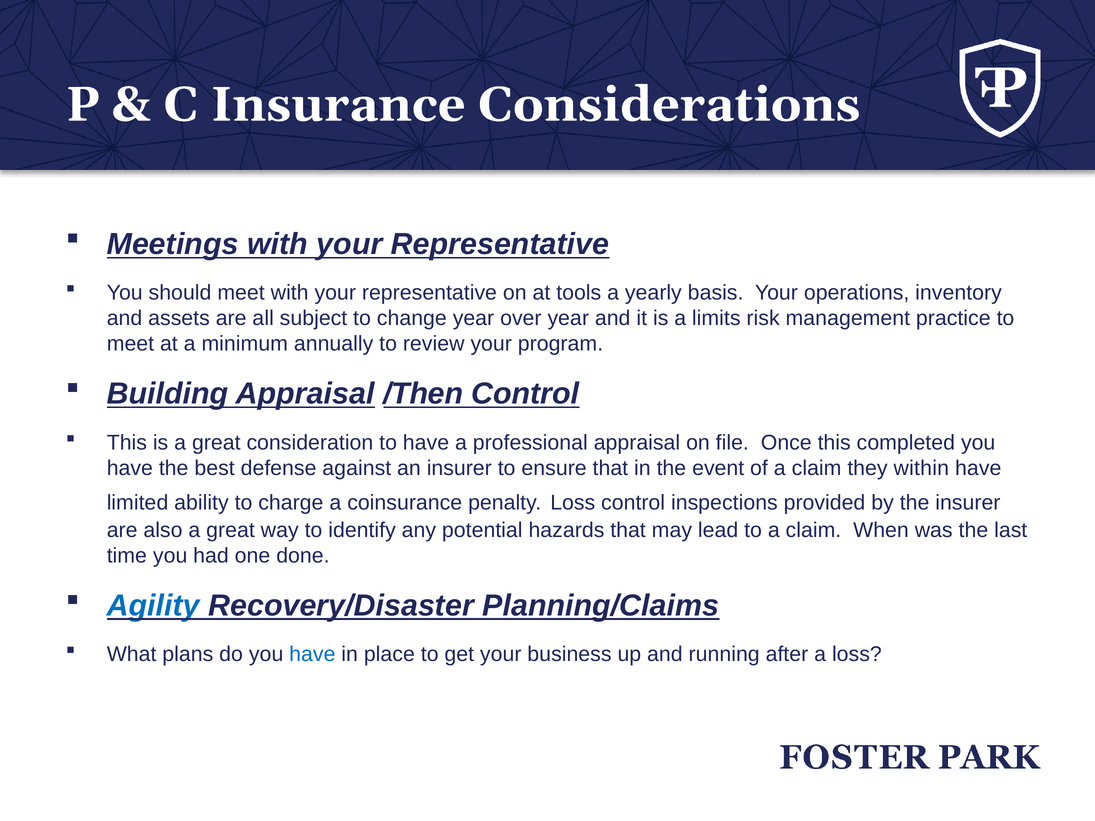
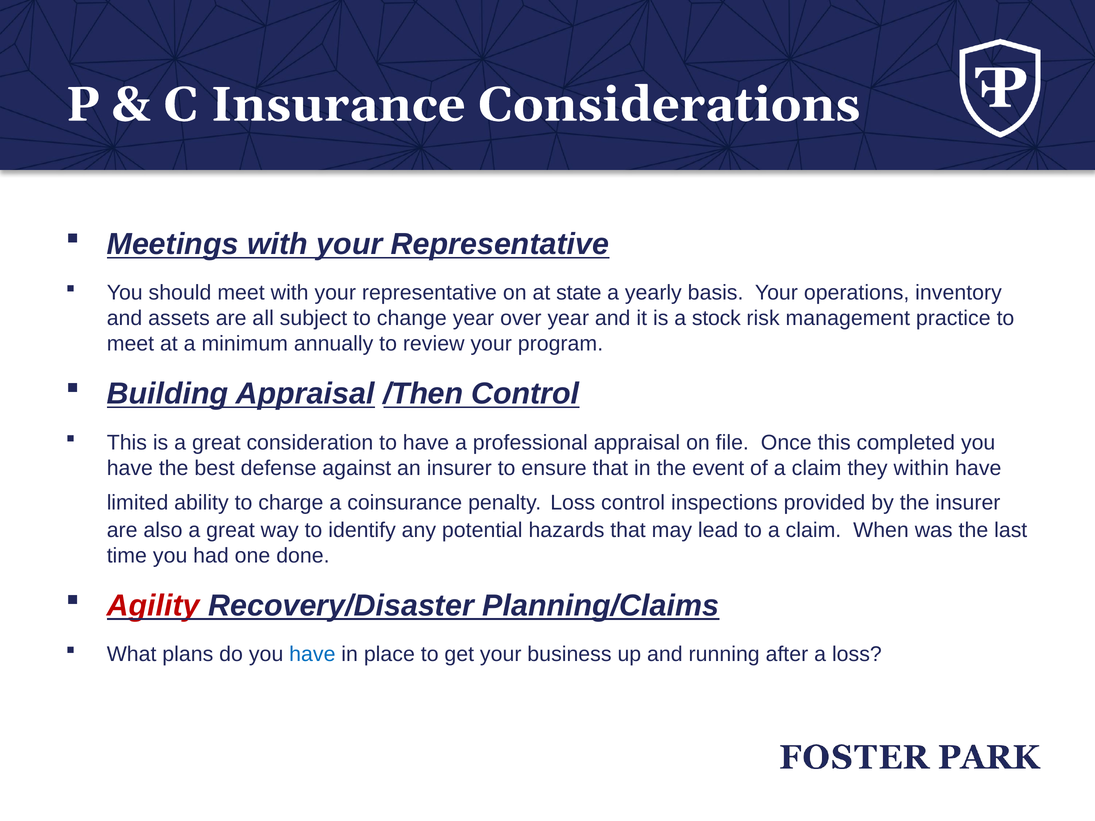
tools: tools -> state (579, 293)
limits: limits -> stock (716, 318)
Agility colour: blue -> red (153, 606)
